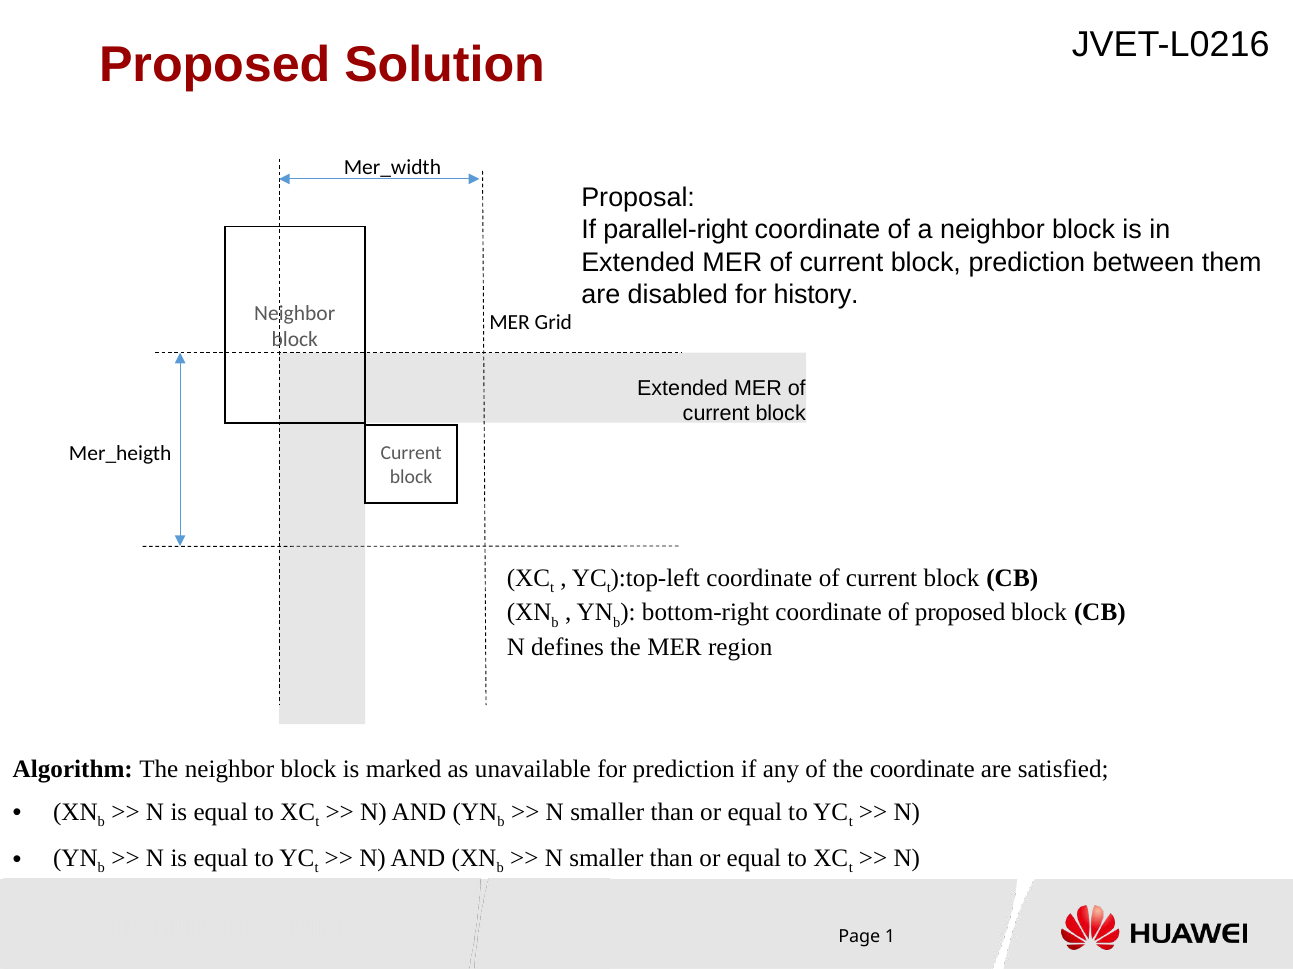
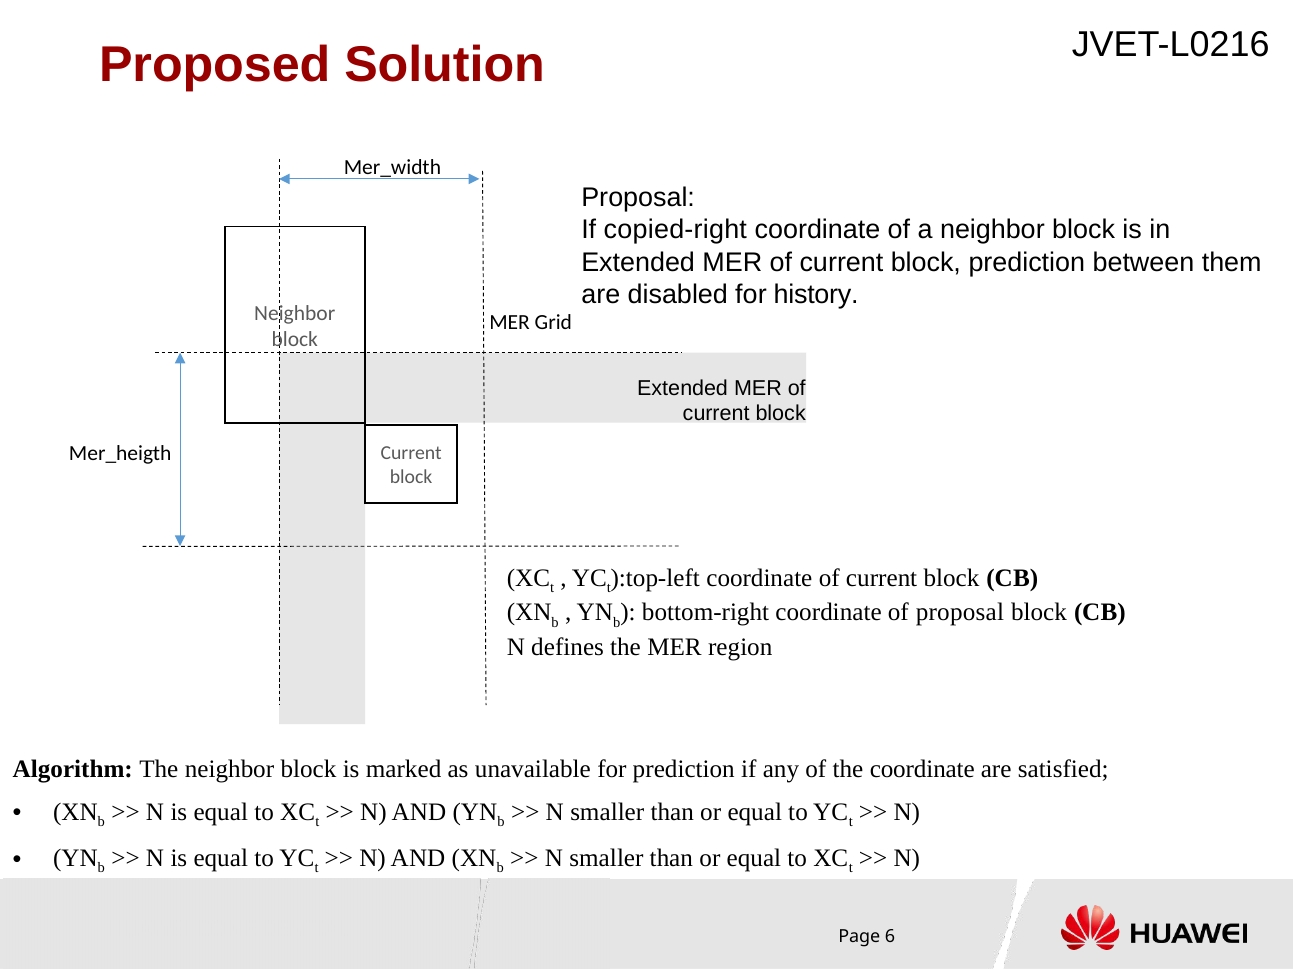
parallel-right: parallel-right -> copied-right (675, 230)
of proposed: proposed -> proposal (960, 613)
1: 1 -> 6 (890, 937)
